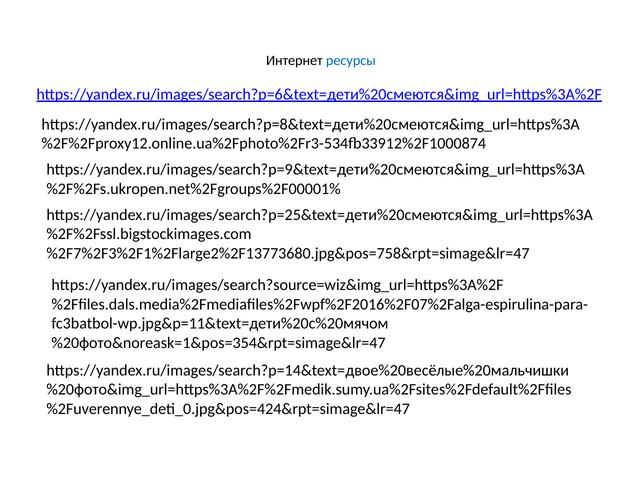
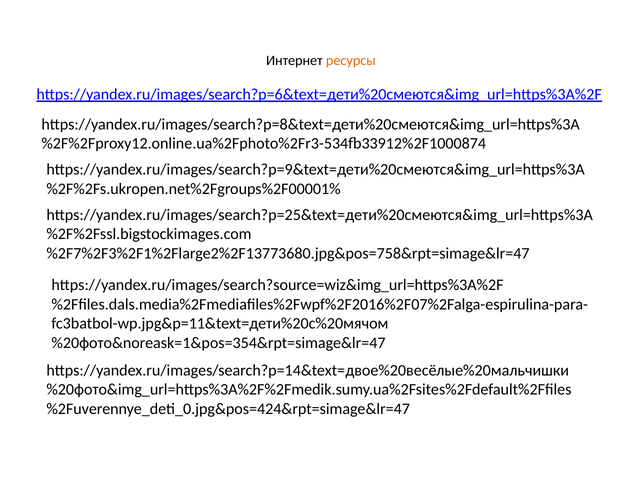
ресурсы colour: blue -> orange (351, 60)
